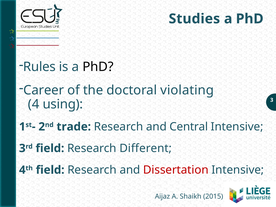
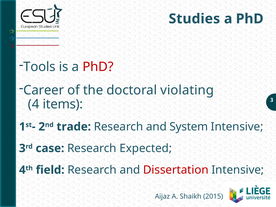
Rules: Rules -> Tools (39, 67)
PhD colour: black -> red (98, 67)
using: using -> items (63, 104)
Central: Central -> System (189, 127)
field: field -> case (50, 148)
Different: Different -> Expected (146, 148)
